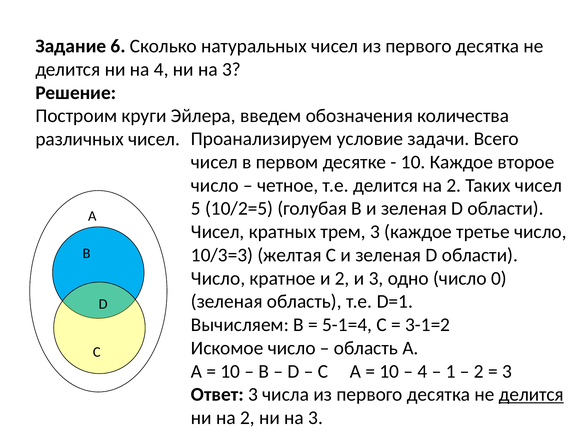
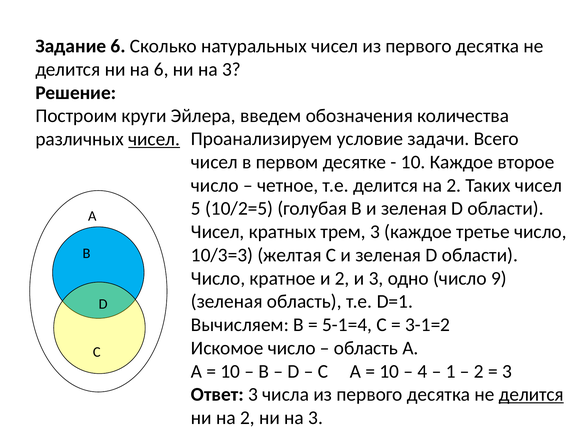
на 4: 4 -> 6 (161, 69)
чисел underline: none -> present (154, 139)
0: 0 -> 9 (499, 278)
